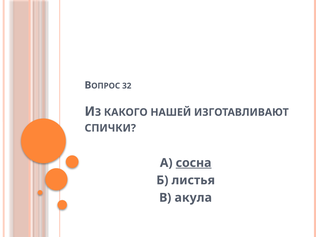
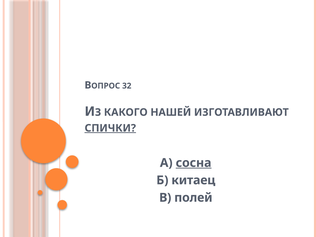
СПИЧКИ underline: none -> present (110, 128)
листья: листья -> китаец (193, 180)
акула: акула -> полей (193, 198)
